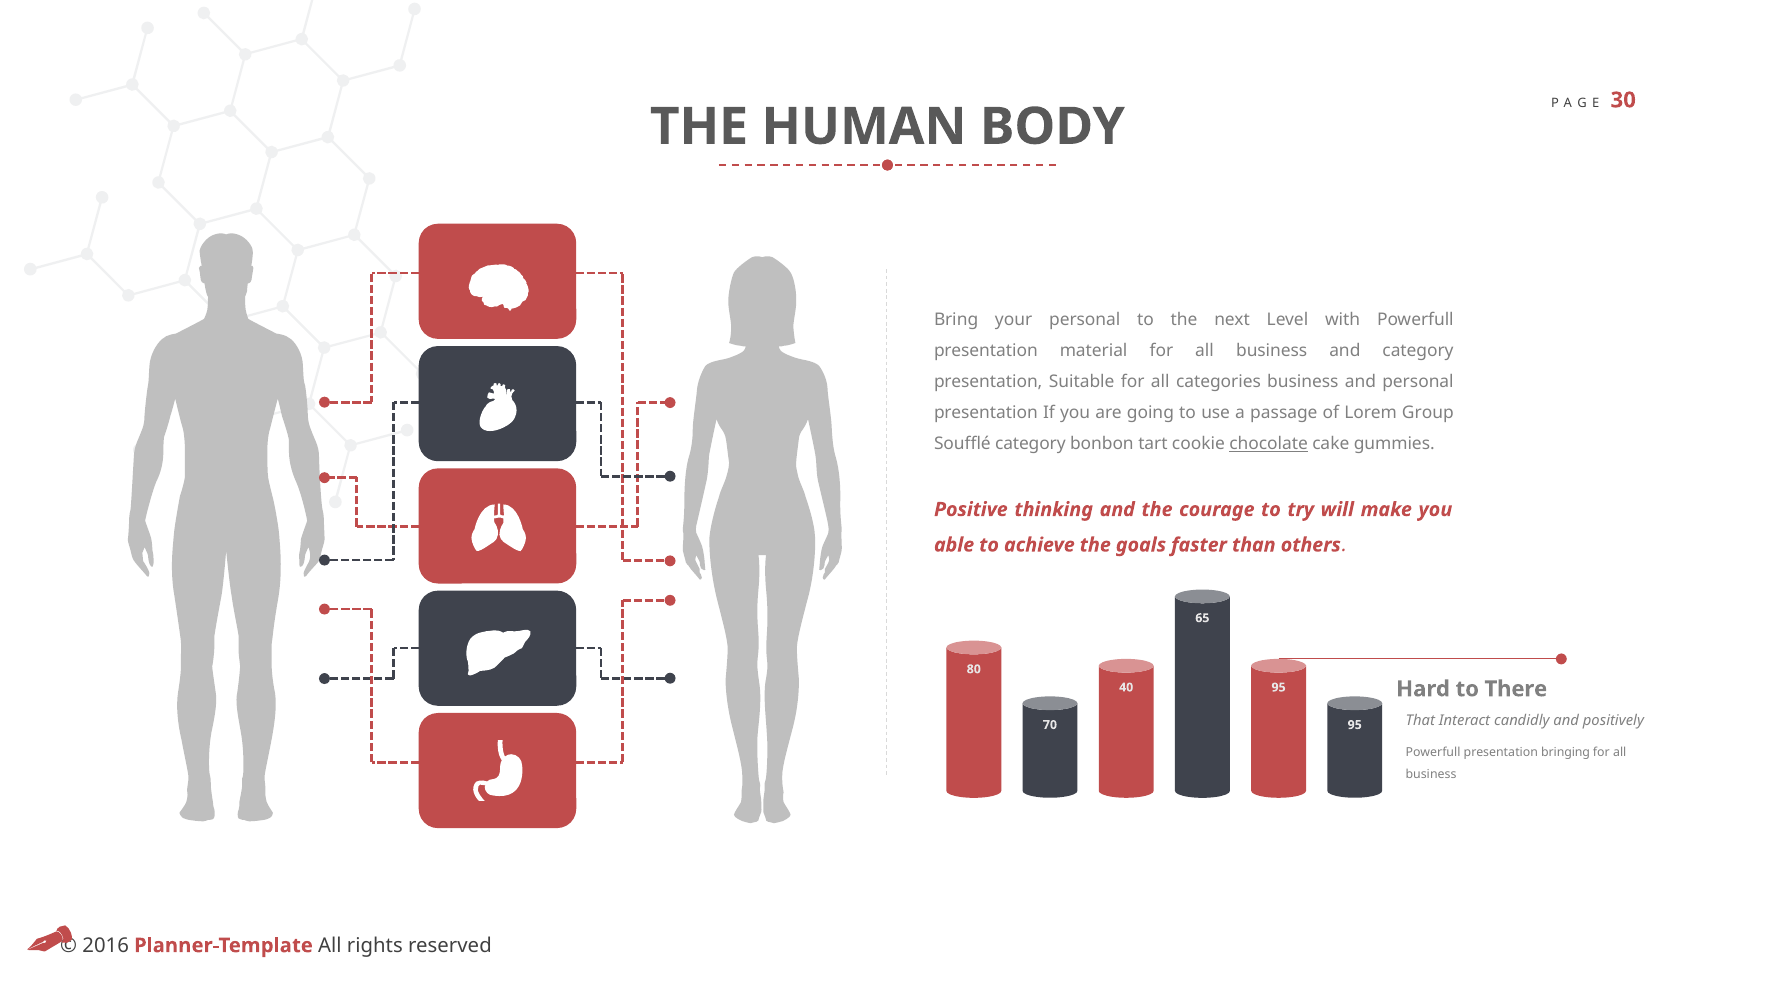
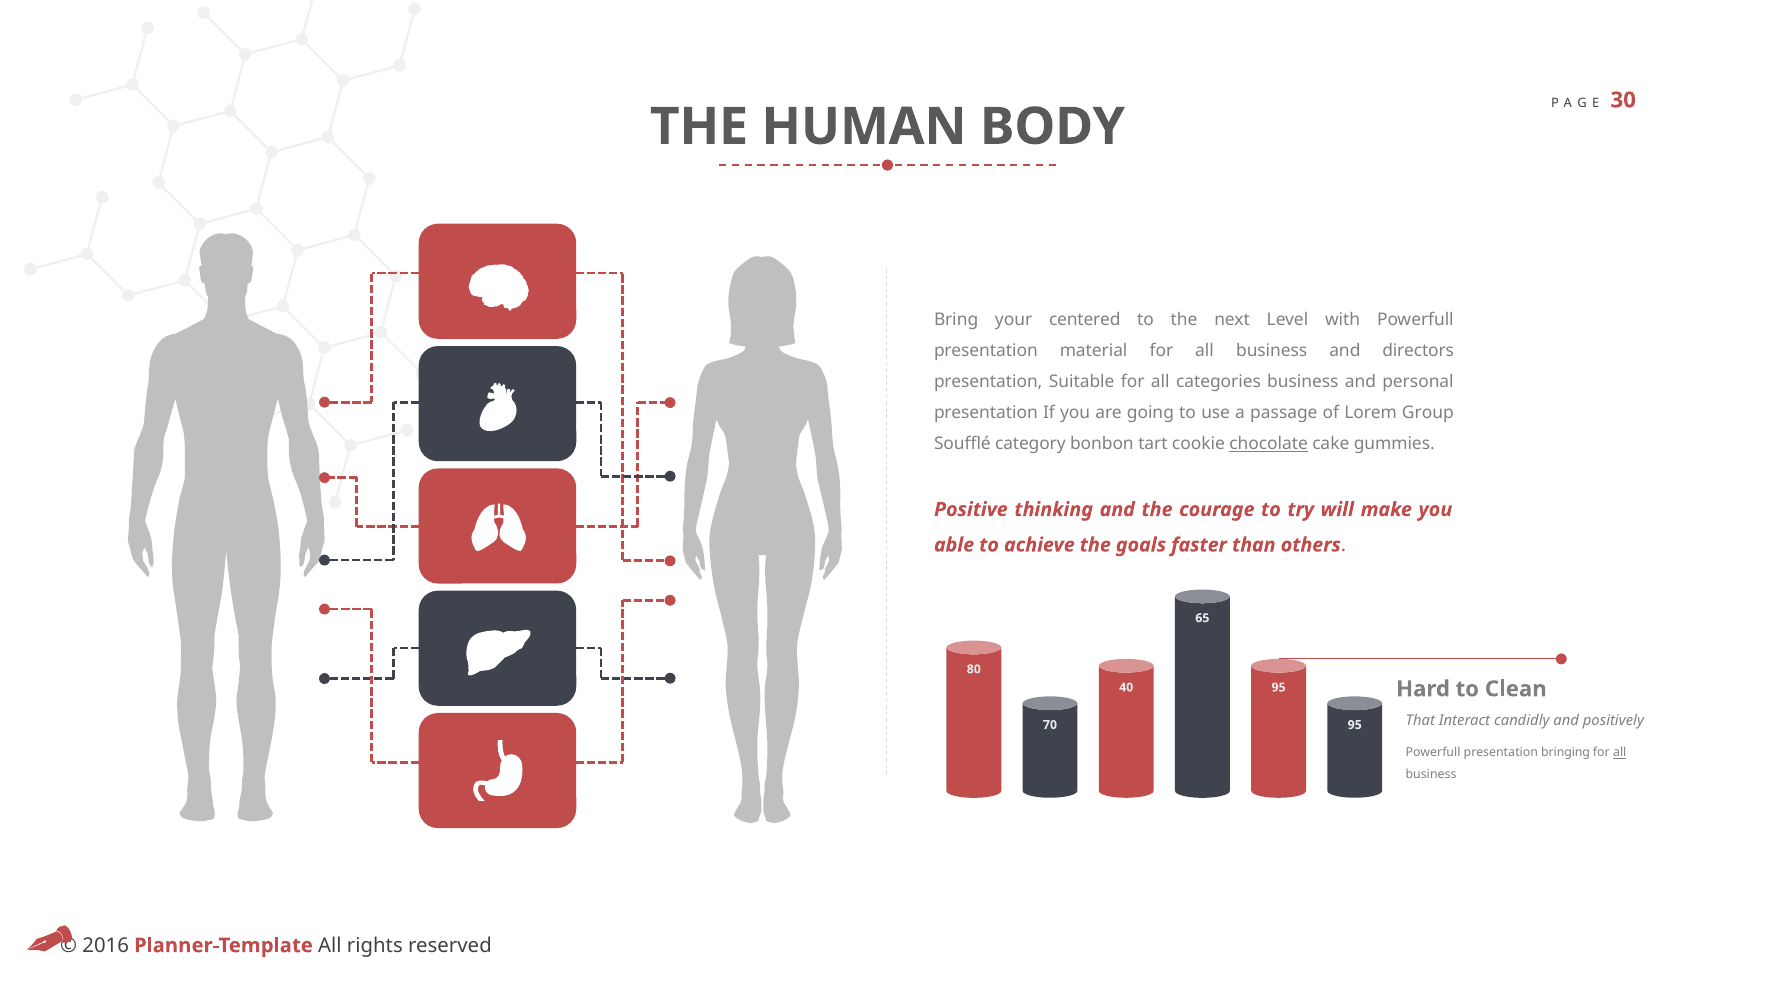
your personal: personal -> centered (1085, 319)
and category: category -> directors (1418, 351)
There: There -> Clean (1516, 689)
all underline: none -> present (1620, 752)
